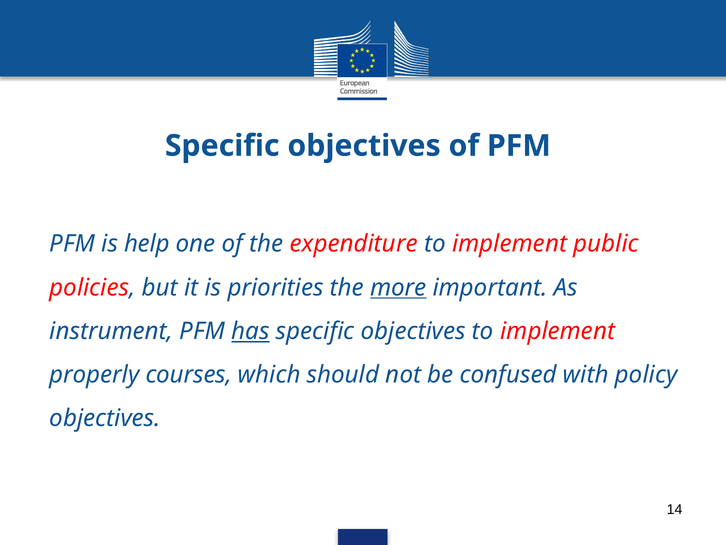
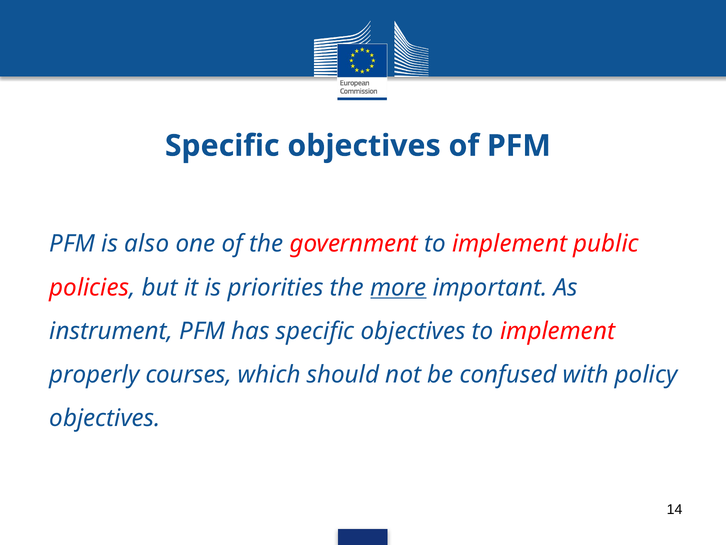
help: help -> also (147, 244)
expenditure: expenditure -> government (354, 244)
has underline: present -> none (250, 331)
